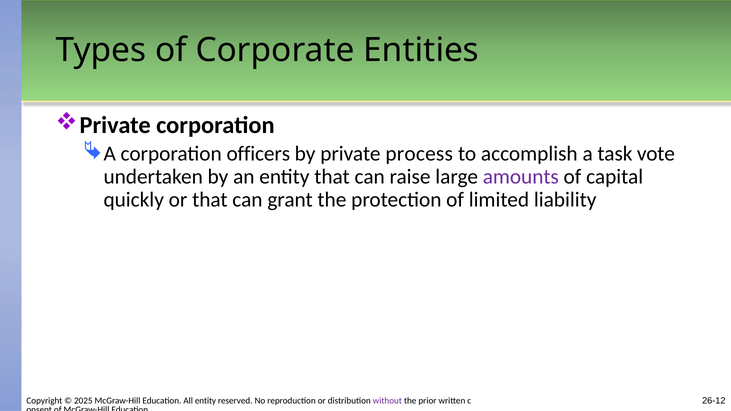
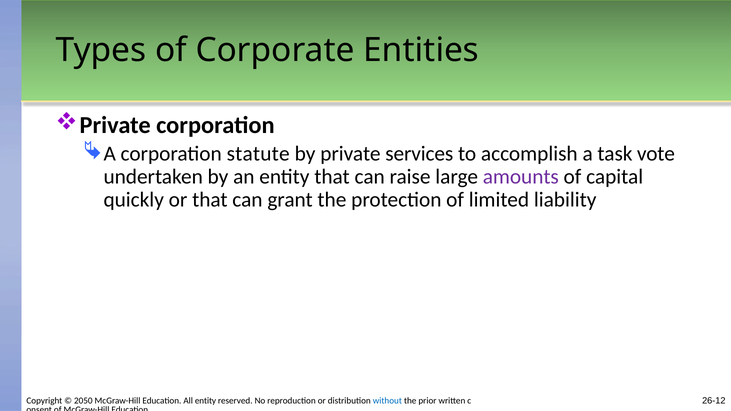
officers: officers -> statute (258, 154)
process: process -> services (419, 154)
2025: 2025 -> 2050 (83, 401)
without colour: purple -> blue (387, 401)
